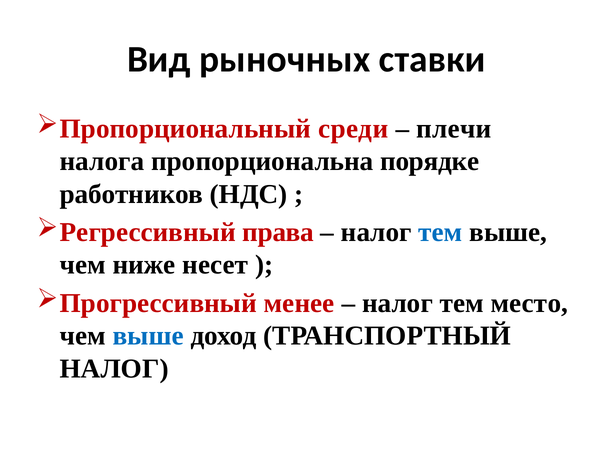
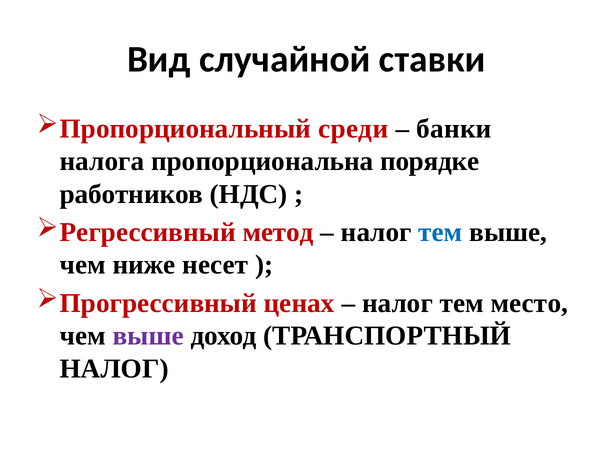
рыночных: рыночных -> случайной (285, 59)
плечи: плечи -> банки (454, 129)
права: права -> метод (278, 232)
менее: менее -> ценах (299, 303)
выше colour: blue -> purple (148, 336)
